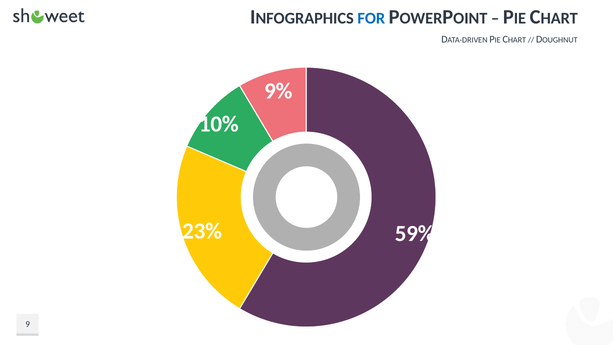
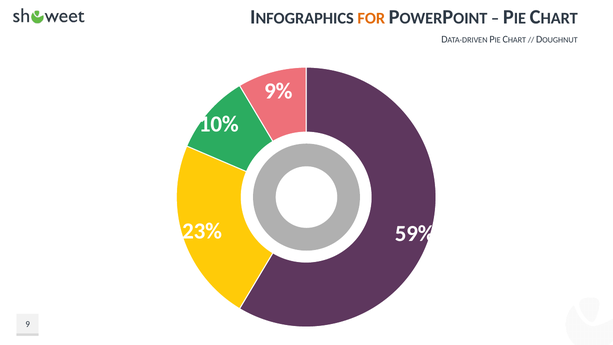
FOR colour: blue -> orange (371, 18)
